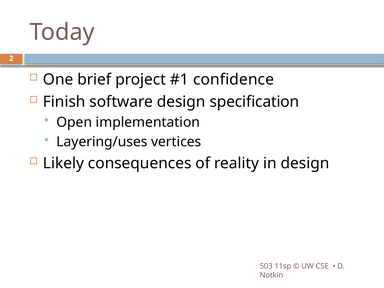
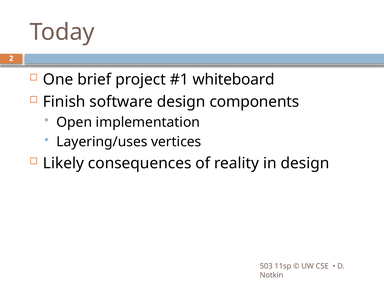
confidence: confidence -> whiteboard (234, 79)
specification: specification -> components (254, 102)
